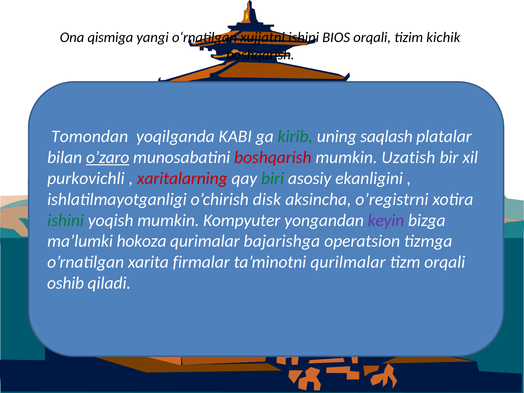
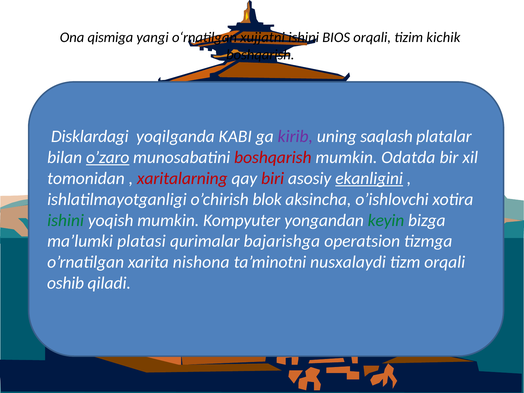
Tomondan: Tomondan -> Disklardagi (90, 136)
kirib colour: green -> purple (295, 136)
Uzatish: Uzatish -> Odatda (408, 157)
purkovichli: purkovichli -> tomonidan (86, 178)
biri colour: green -> red (273, 178)
ekanligini underline: none -> present (369, 178)
disk: disk -> blok (267, 199)
o’registrni: o’registrni -> o’ishlovchi (392, 199)
keyin colour: purple -> green (386, 220)
hokoza: hokoza -> platasi (141, 241)
firmalar: firmalar -> nishona (201, 262)
qurilmalar: qurilmalar -> nusxalaydi (348, 262)
